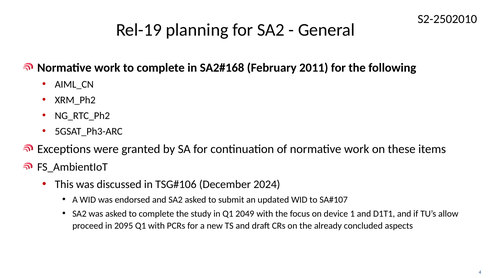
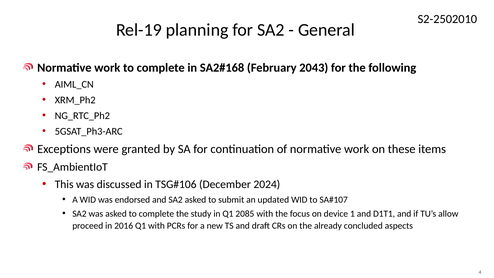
2011: 2011 -> 2043 (314, 68)
2049: 2049 -> 2085 (245, 214)
2095: 2095 -> 2016 (124, 226)
